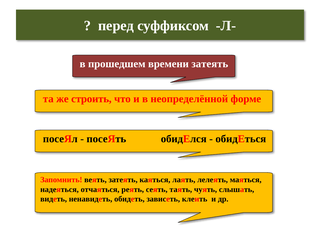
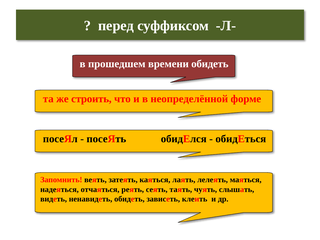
времени затеять: затеять -> обидеть (210, 64)
